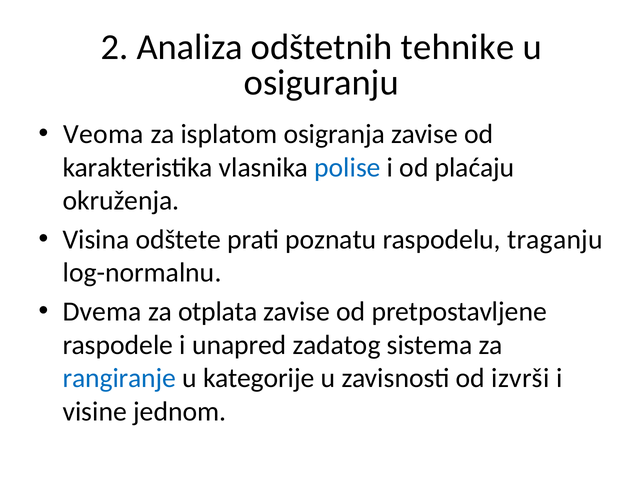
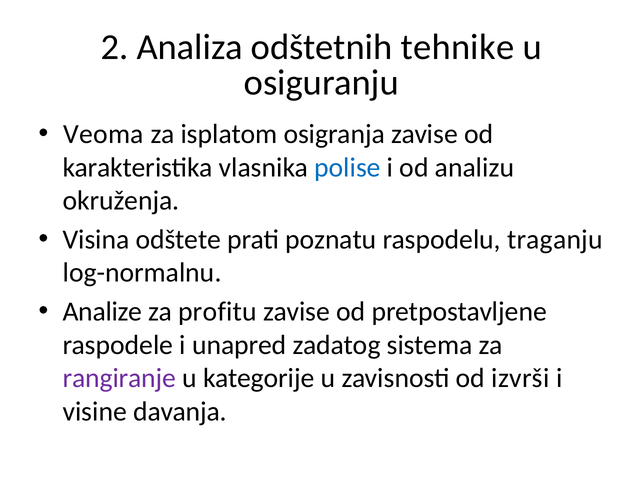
plaćaju: plaćaju -> analizu (475, 168)
Dvema: Dvema -> Analize (102, 312)
otplata: otplata -> profitu (217, 312)
rangiranje colour: blue -> purple (119, 378)
jednom: jednom -> davanja (180, 412)
